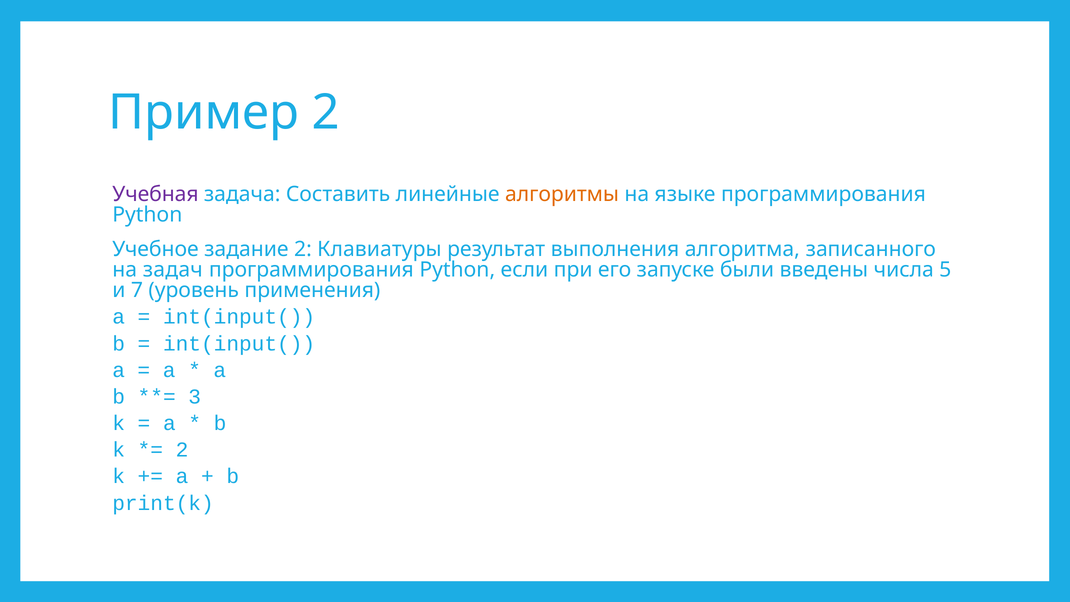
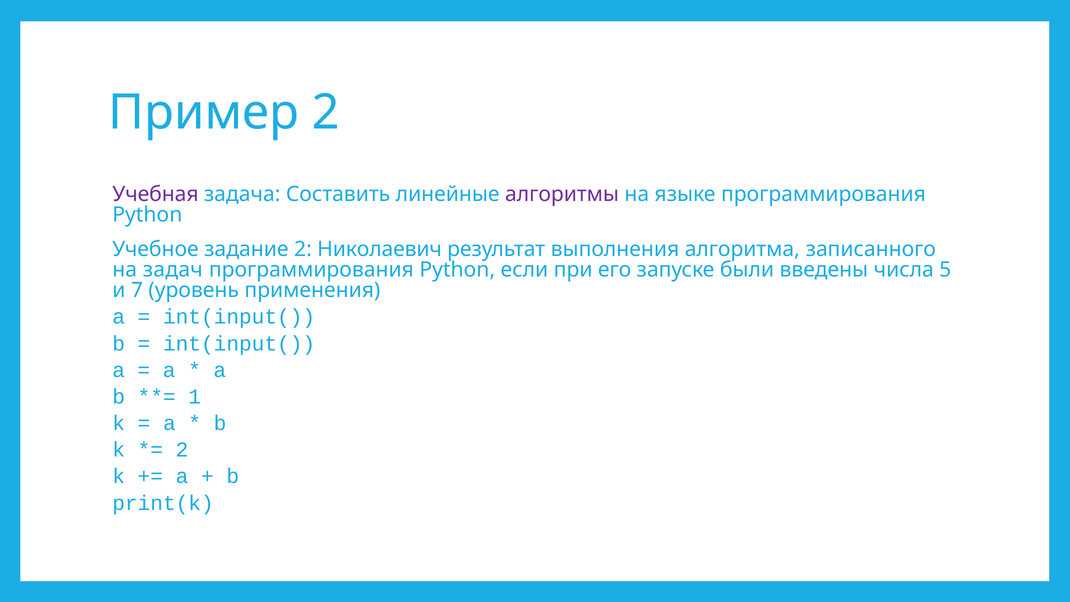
алгоритмы colour: orange -> purple (562, 194)
Клавиатуры: Клавиатуры -> Николаевич (380, 249)
3: 3 -> 1 (195, 397)
